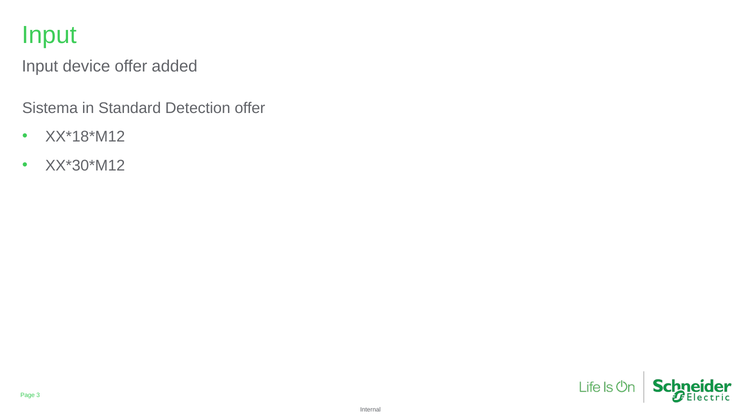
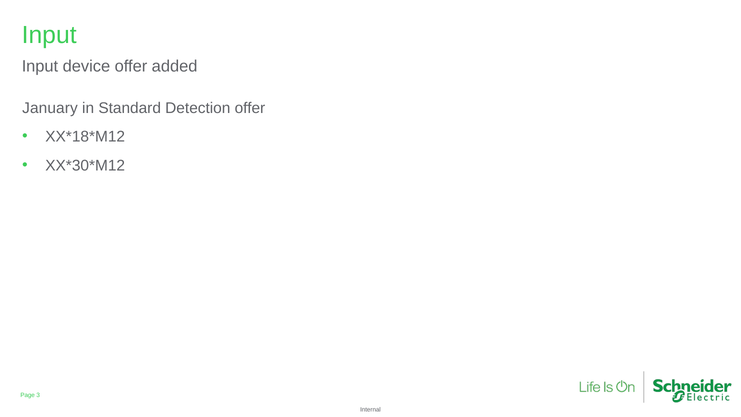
Sistema: Sistema -> January (50, 108)
